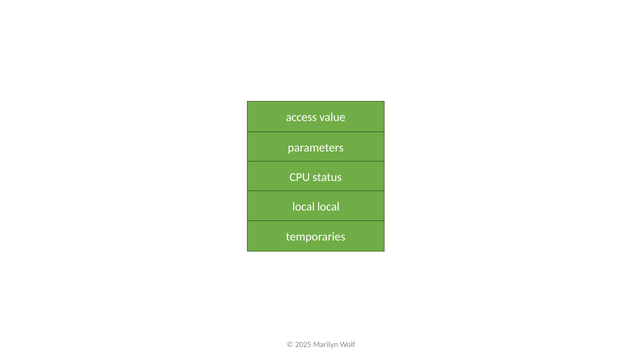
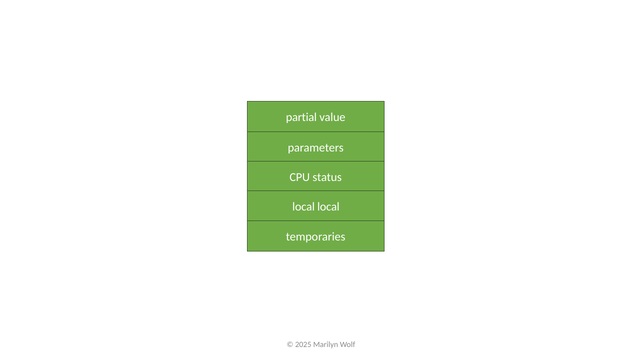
access: access -> partial (301, 117)
